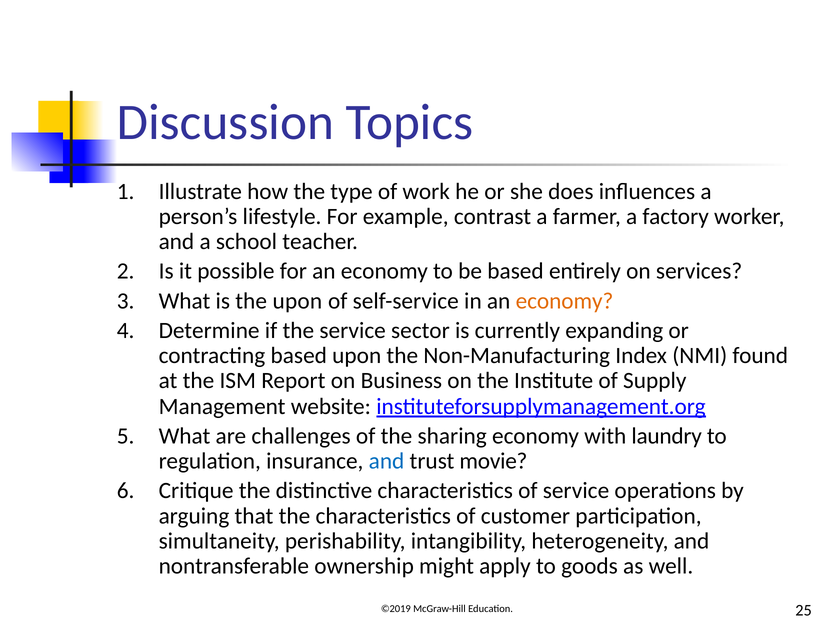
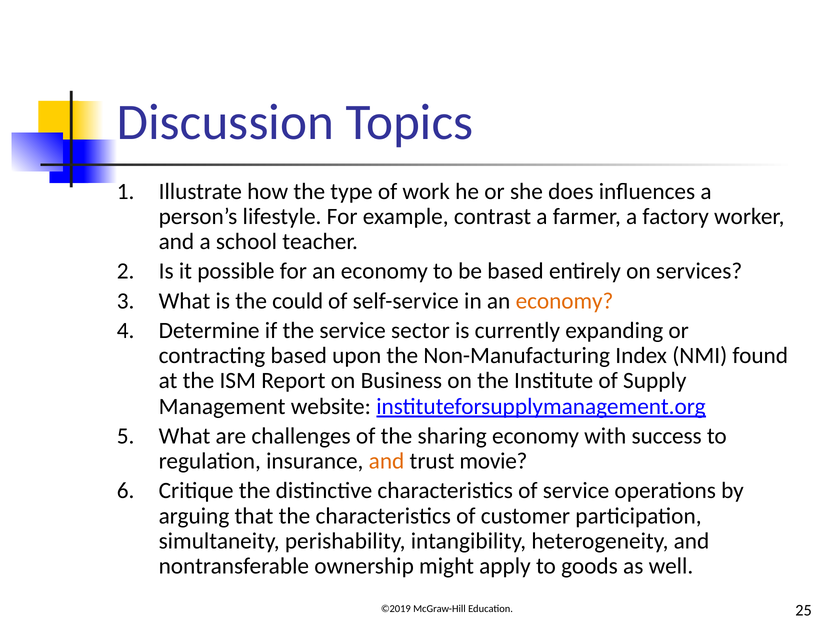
the upon: upon -> could (298, 301)
laundry: laundry -> success (667, 436)
and colour: blue -> orange (387, 461)
